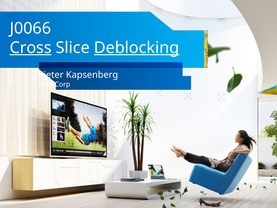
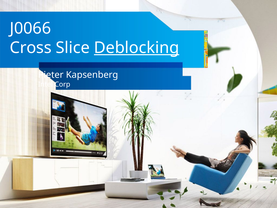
Cross underline: present -> none (31, 48)
